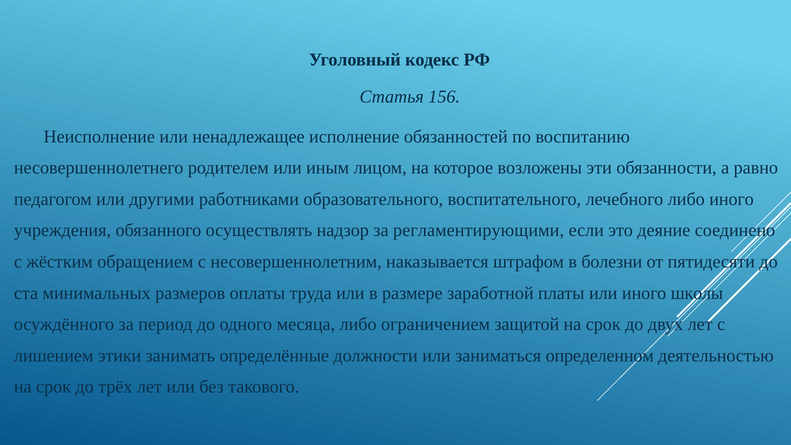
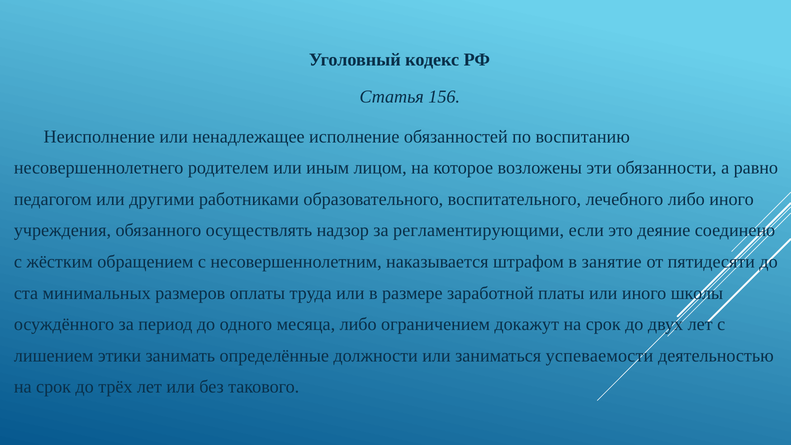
болезни: болезни -> занятие (612, 262)
защитой: защитой -> докажут (527, 324)
определенном: определенном -> успеваемости (600, 356)
